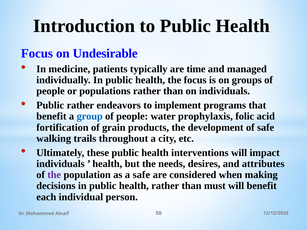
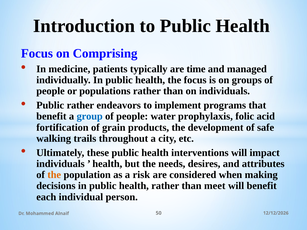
Undesirable: Undesirable -> Comprising (105, 54)
the colour: purple -> orange (54, 175)
a safe: safe -> risk (141, 175)
must: must -> meet (215, 186)
